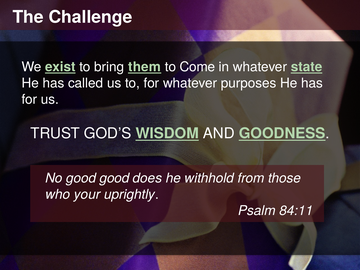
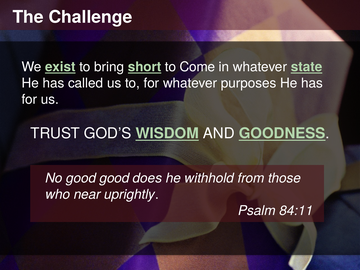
them: them -> short (145, 67)
your: your -> near (87, 194)
